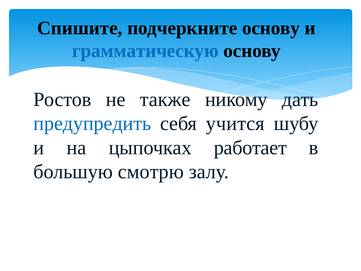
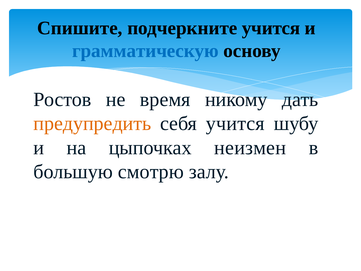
подчеркните основу: основу -> учится (271, 28)
также: также -> время (165, 99)
предупредить colour: blue -> orange (92, 123)
работает: работает -> неизмен (250, 148)
